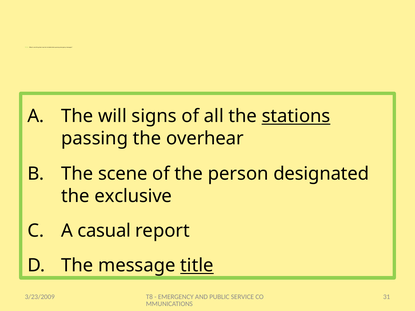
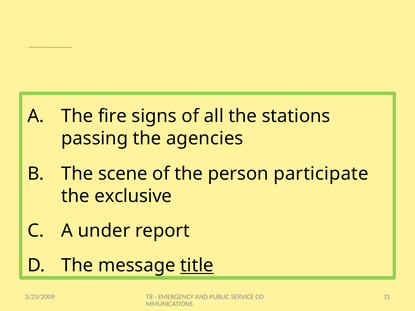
will: will -> fire (112, 116)
stations underline: present -> none (296, 116)
overhear: overhear -> agencies (205, 138)
designated: designated -> participate (321, 174)
casual: casual -> under (104, 231)
